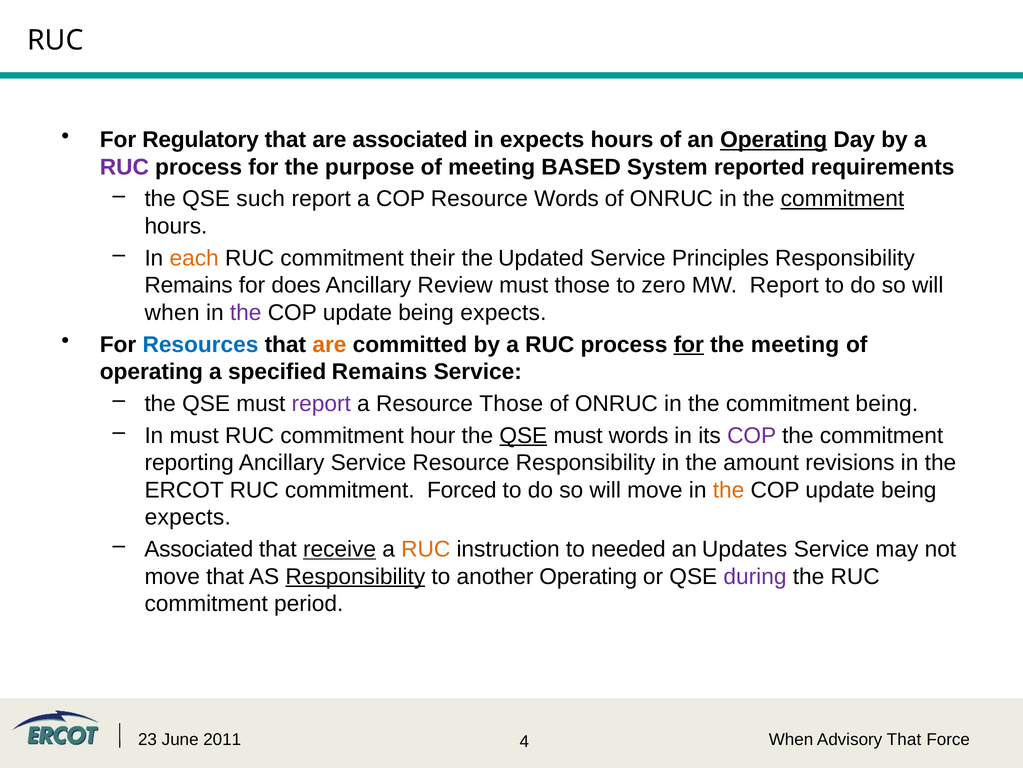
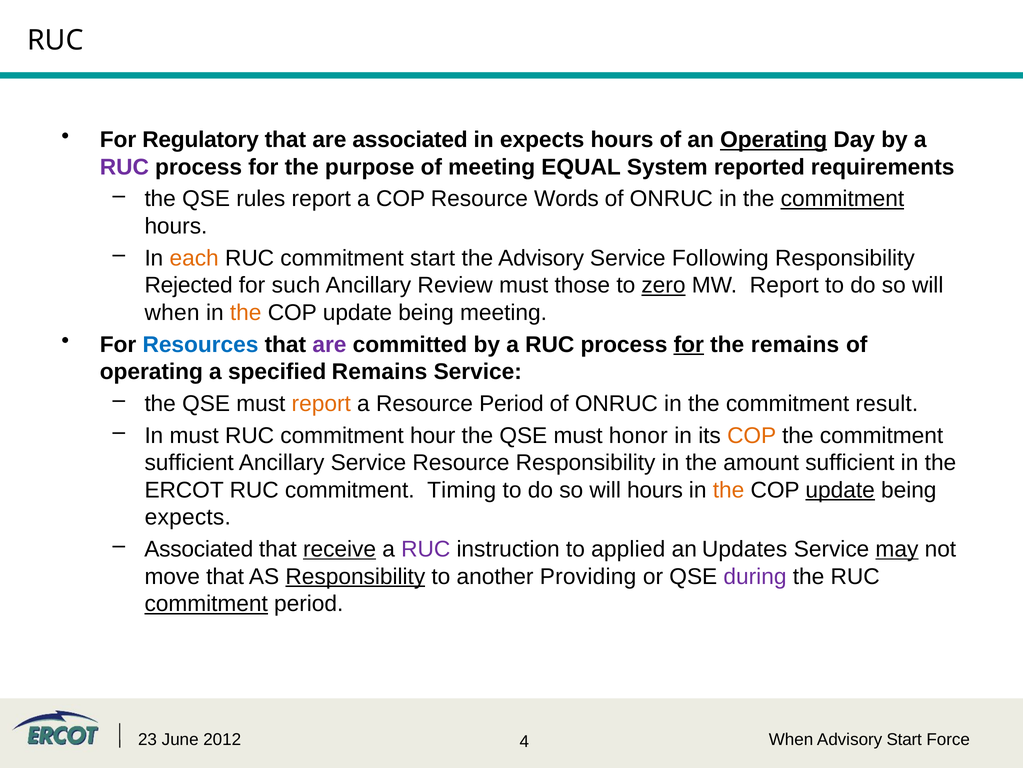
BASED: BASED -> EQUAL (581, 167)
such: such -> rules (261, 199)
commitment their: their -> start (433, 258)
the Updated: Updated -> Advisory (541, 258)
Principles: Principles -> Following (720, 258)
Remains: Remains -> Rejected (189, 285)
does: does -> such (296, 285)
zero underline: none -> present (663, 285)
the colour: purple -> orange (246, 312)
expects: expects -> meeting (504, 312)
are colour: orange -> purple (329, 344)
the meeting: meeting -> remains (795, 344)
report colour: purple -> orange (321, 403)
Resource Those: Those -> Period (511, 403)
commitment being: being -> result (887, 403)
QSE underline: present -> none (523, 435)
must words: words -> honor (638, 435)
COP colour: purple -> orange (752, 435)
reporting: reporting -> sufficient (189, 462)
amount revisions: revisions -> sufficient (850, 462)
Forced: Forced -> Timing (462, 490)
will move: move -> hours (655, 490)
update underline: none -> present (840, 490)
RUC colour: orange -> purple (426, 549)
needed: needed -> applied (628, 549)
may underline: none -> present (897, 549)
another Operating: Operating -> Providing (588, 576)
commitment underline: none -> present (206, 603)
2011: 2011 -> 2012 (222, 739)
Advisory That: That -> Start (904, 739)
